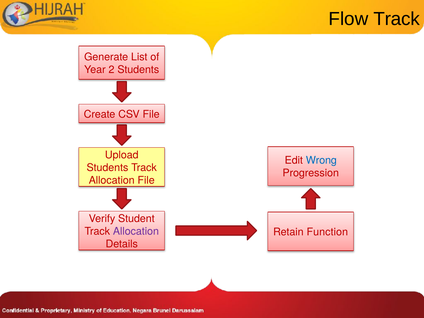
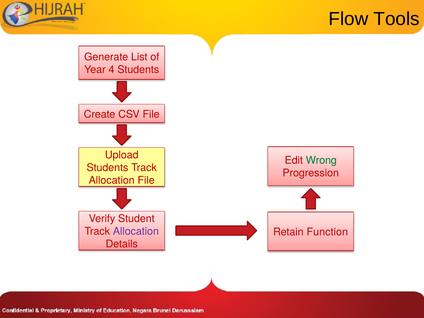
Flow Track: Track -> Tools (397, 19)
2: 2 -> 4 (111, 70)
Wrong colour: blue -> green (321, 160)
